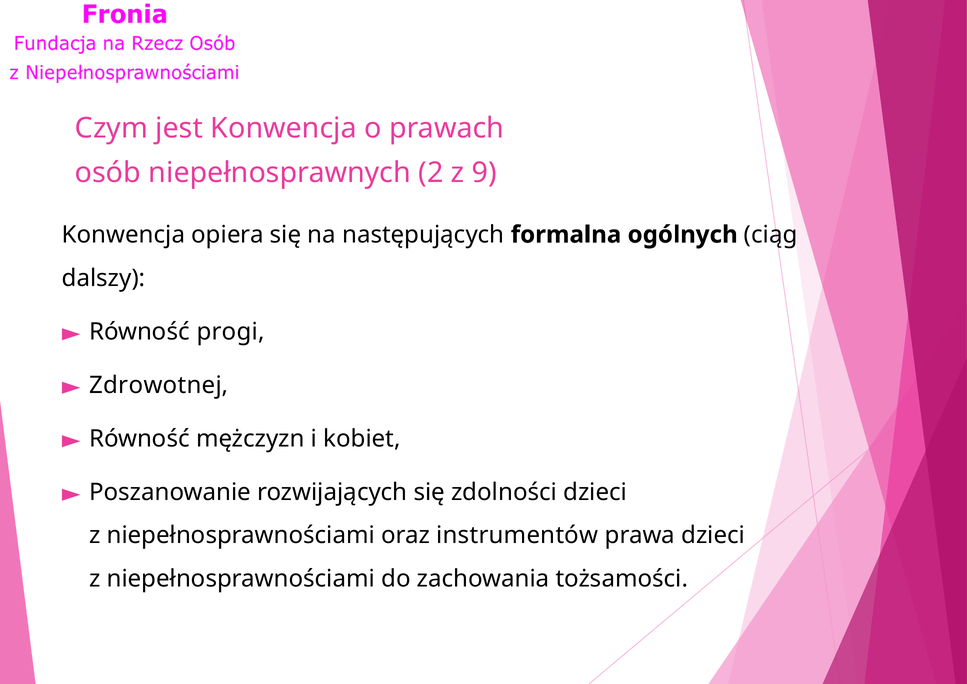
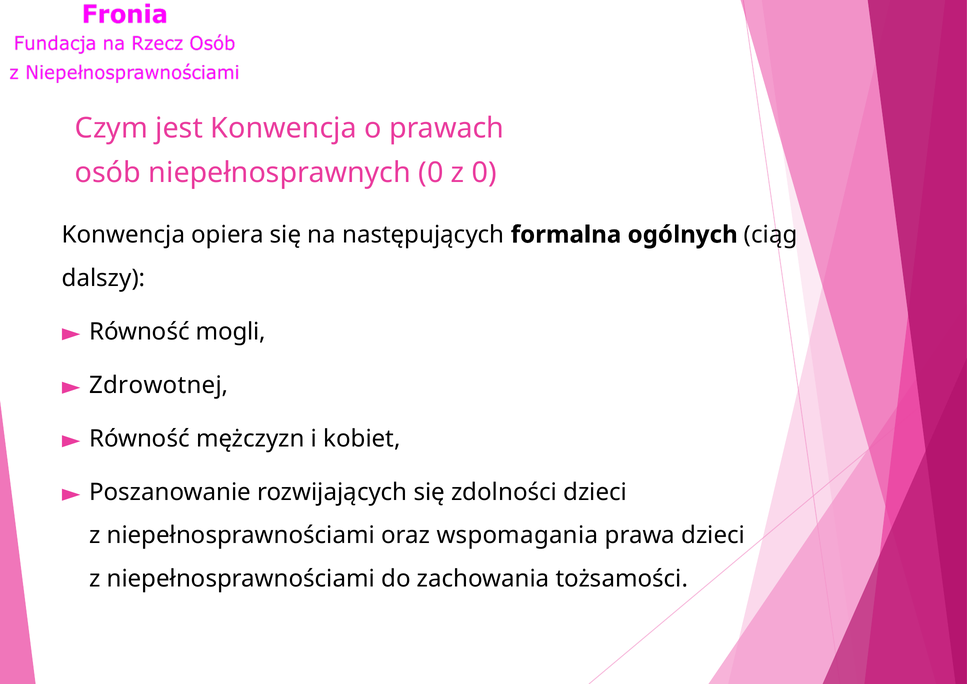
niepełnosprawnych 2: 2 -> 0 (431, 173)
z 9: 9 -> 0 (484, 173)
progi: progi -> mogli (231, 331)
instrumentów: instrumentów -> wspomagania (517, 535)
